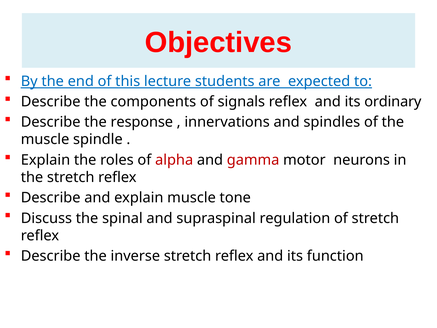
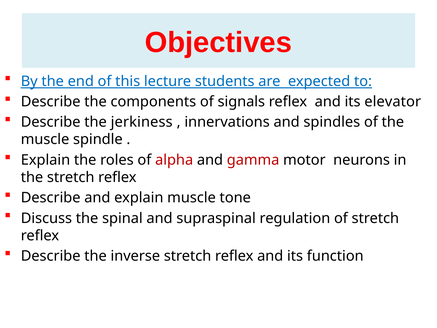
ordinary: ordinary -> elevator (393, 102)
response: response -> jerkiness (142, 122)
